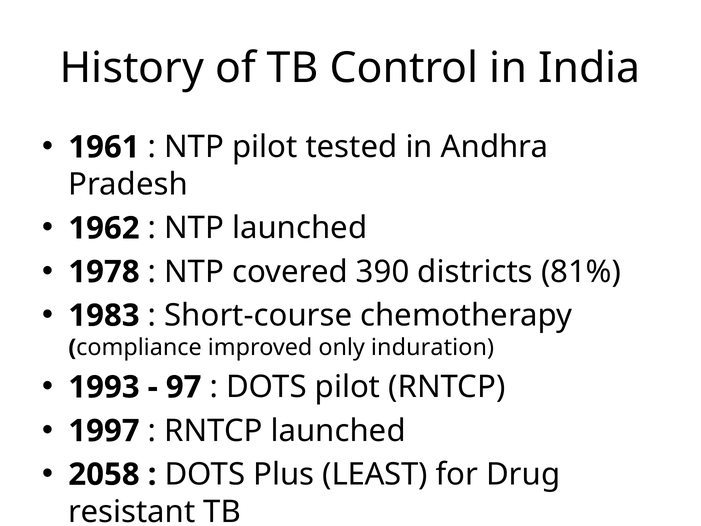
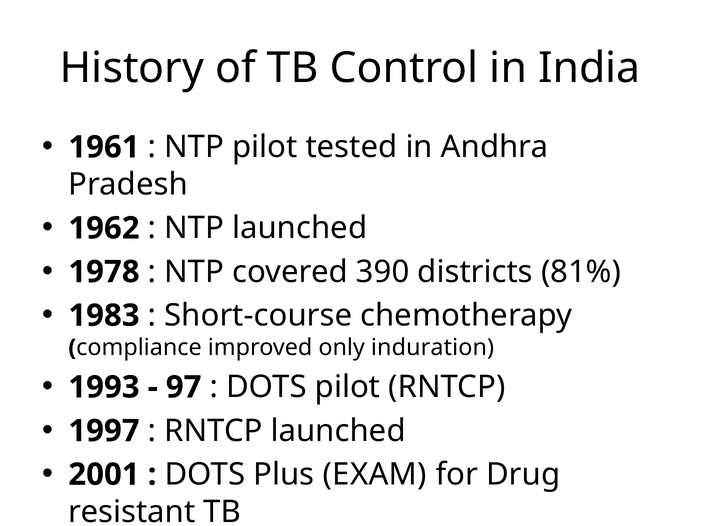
2058: 2058 -> 2001 (104, 474)
LEAST: LEAST -> EXAM (375, 474)
